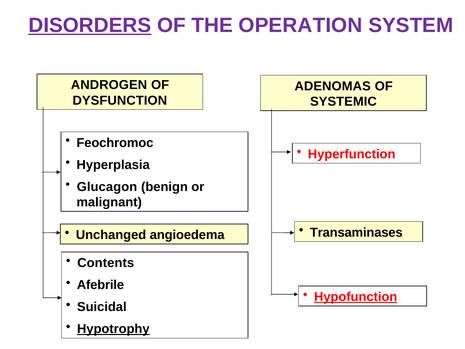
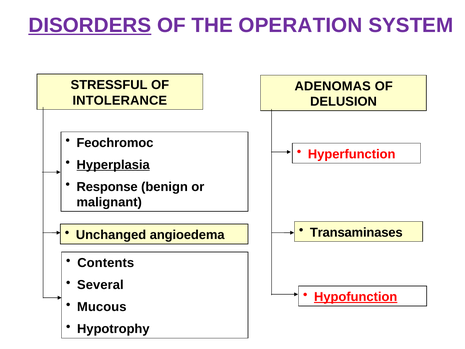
ANDROGEN: ANDROGEN -> STRESSFUL (109, 85)
DYSFUNCTION: DYSFUNCTION -> INTOLERANCE (120, 100)
SYSTEMIC: SYSTEMIC -> DELUSION (344, 102)
Hyperplasia underline: none -> present (113, 165)
Glucagon: Glucagon -> Response (107, 187)
Afebrile: Afebrile -> Several (100, 285)
Suicidal: Suicidal -> Mucous (102, 307)
Hypotrophy underline: present -> none (113, 329)
